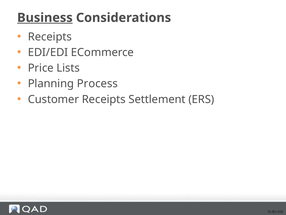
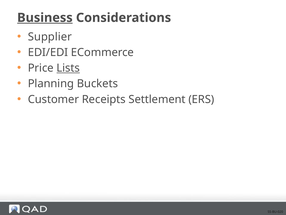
Receipts: Receipts -> Supplier (50, 37)
Lists underline: none -> present (68, 68)
Process: Process -> Buckets (97, 84)
